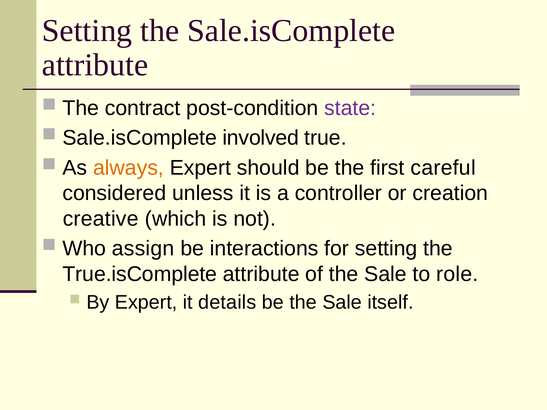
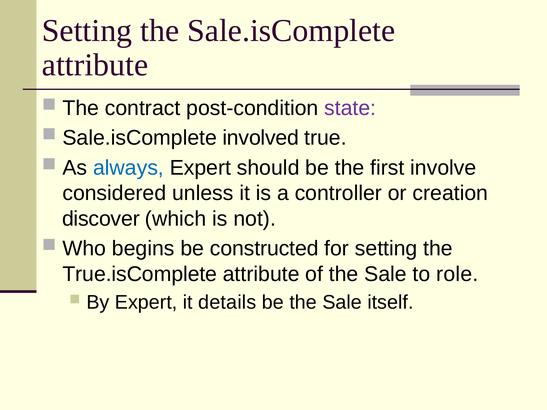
always colour: orange -> blue (128, 168)
careful: careful -> involve (443, 168)
creative: creative -> discover (101, 219)
assign: assign -> begins (143, 249)
interactions: interactions -> constructed (264, 249)
